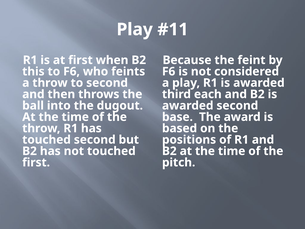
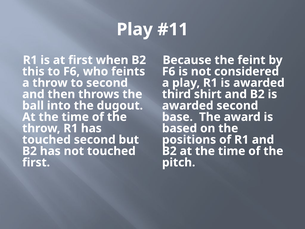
each: each -> shirt (208, 94)
